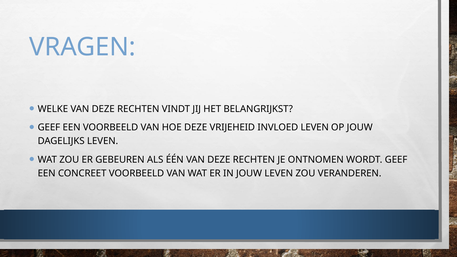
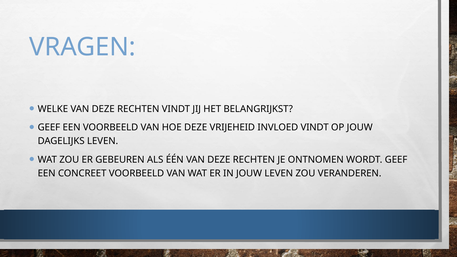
INVLOED LEVEN: LEVEN -> VINDT (315, 127)
